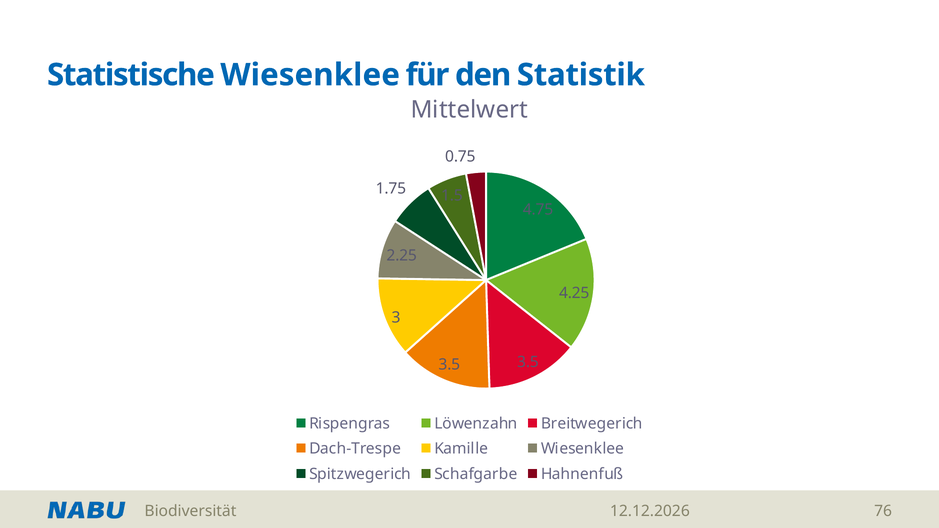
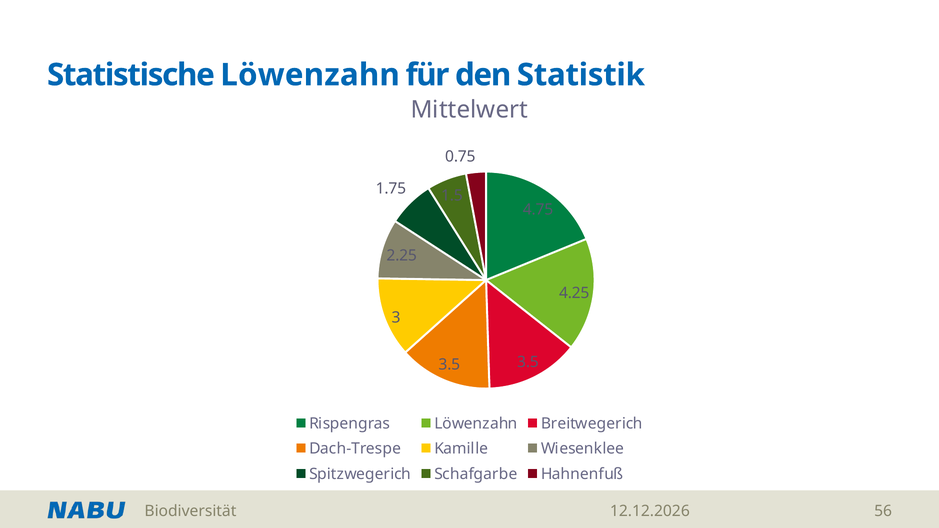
Statistische Wiesenklee: Wiesenklee -> Löwenzahn (310, 75)
76: 76 -> 56 (883, 512)
